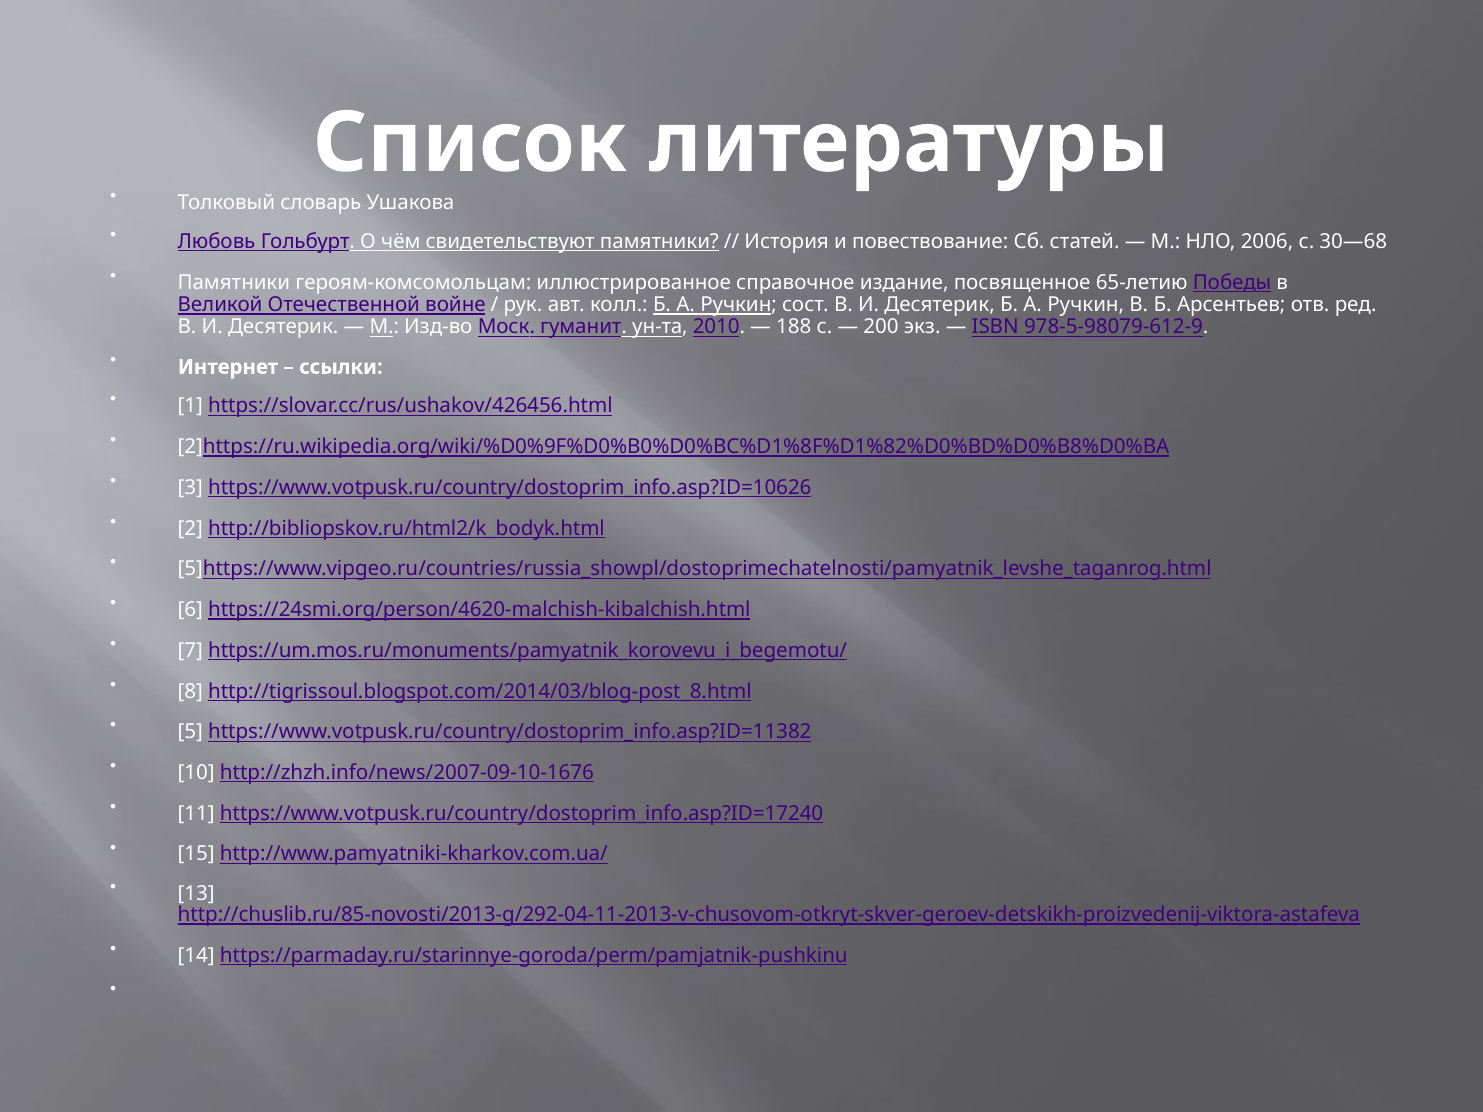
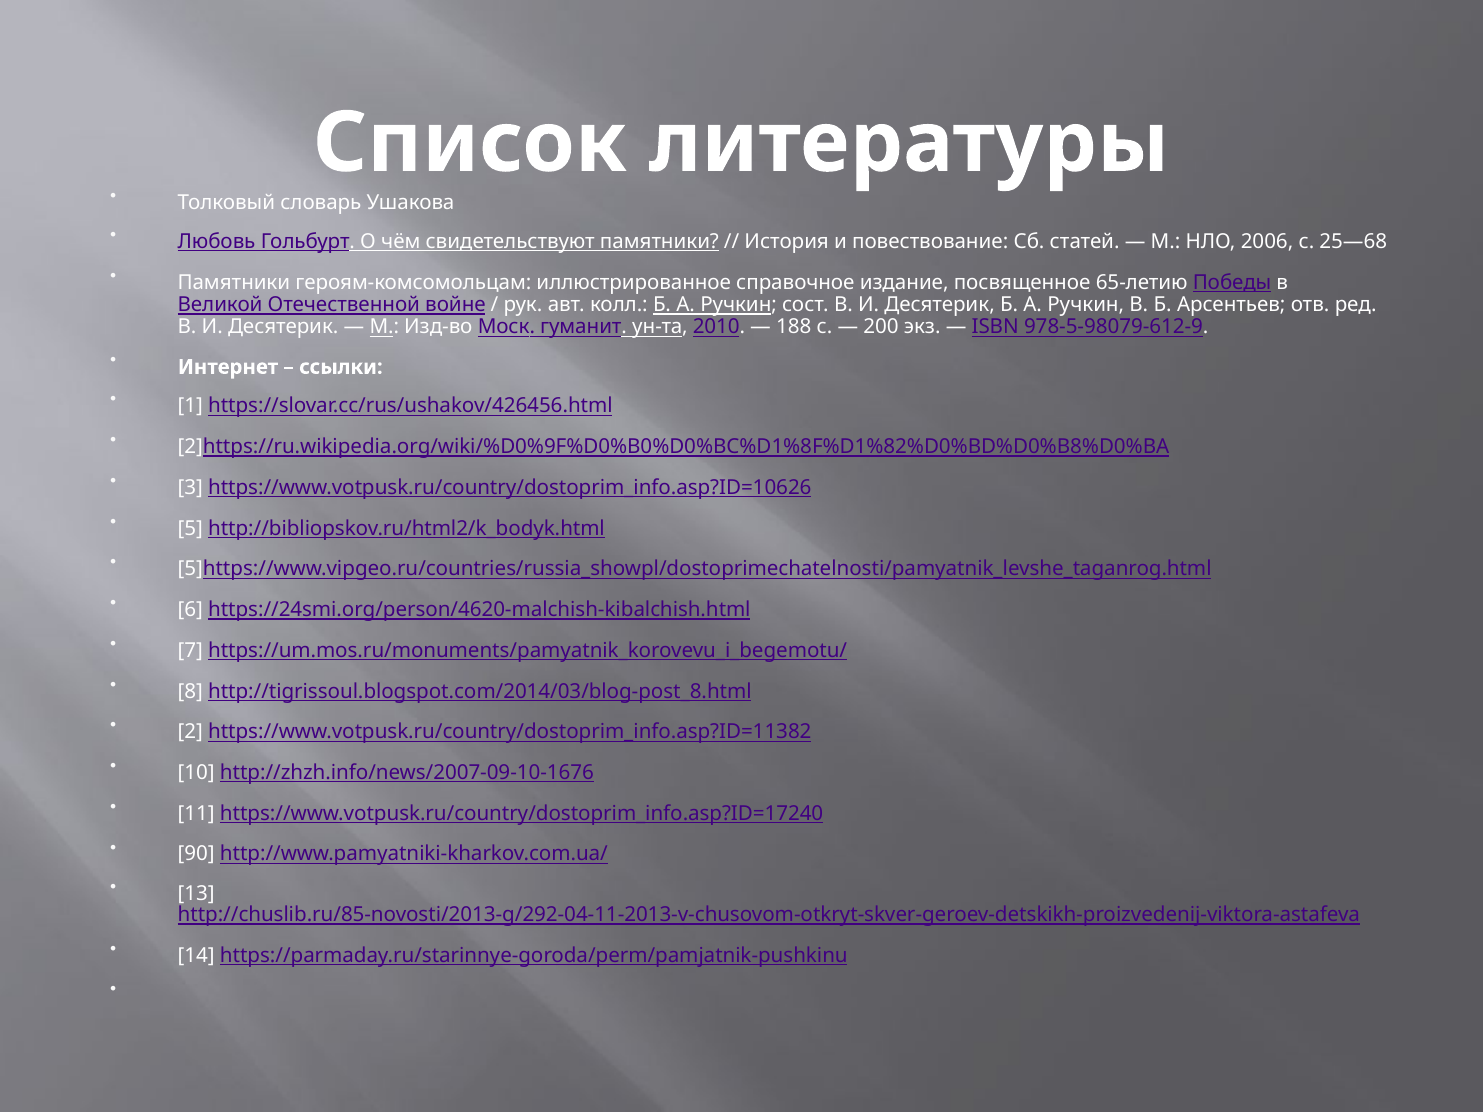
30—68: 30—68 -> 25—68 (1353, 242)
2: 2 -> 5 (190, 528)
5: 5 -> 2 (190, 732)
15: 15 -> 90 (196, 854)
